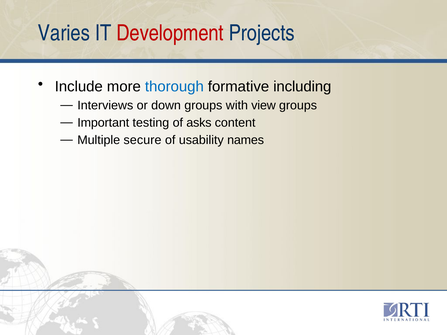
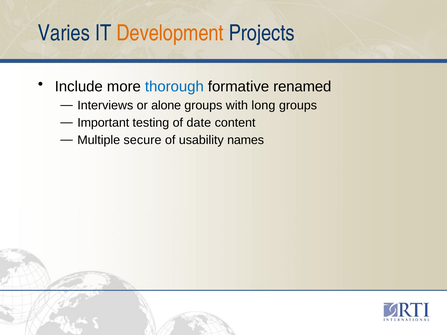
Development colour: red -> orange (170, 33)
including: including -> renamed (302, 87)
down: down -> alone (166, 105)
view: view -> long (263, 105)
asks: asks -> date (199, 123)
